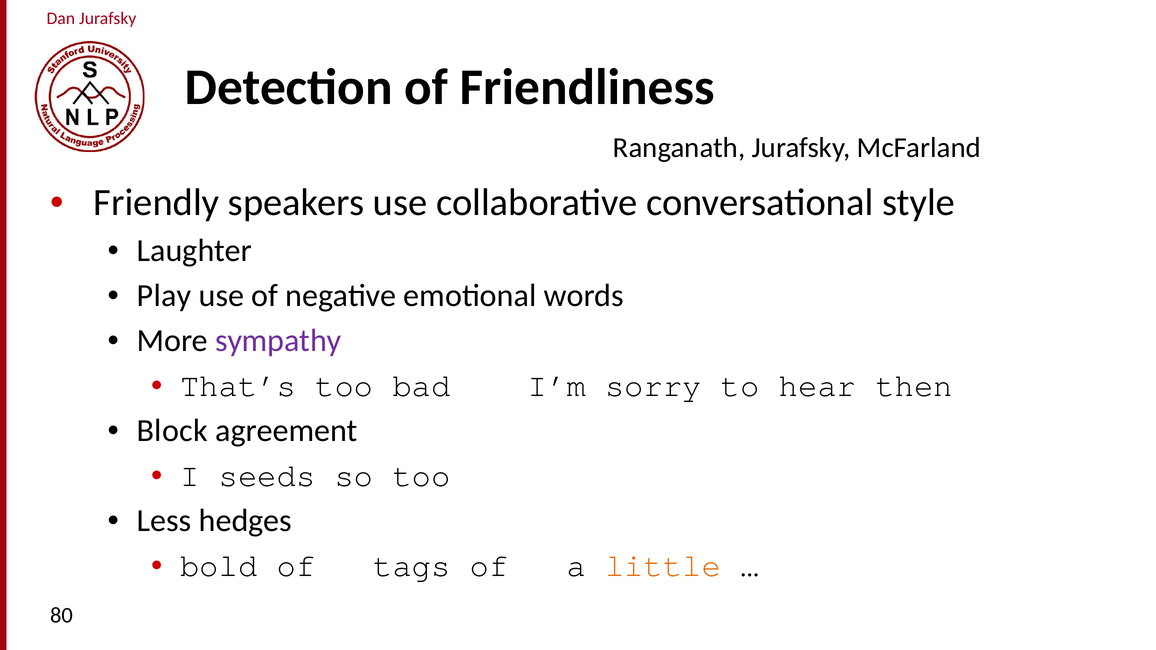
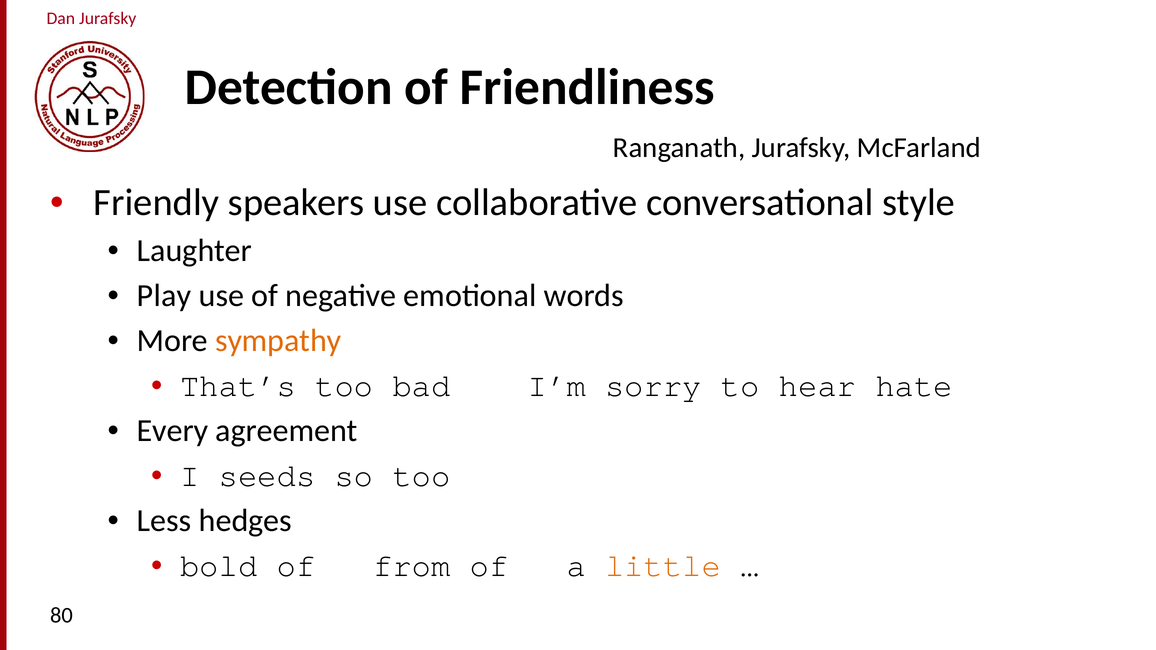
sympathy colour: purple -> orange (278, 341)
then: then -> hate (914, 386)
Block: Block -> Every (172, 431)
tags: tags -> from (412, 566)
